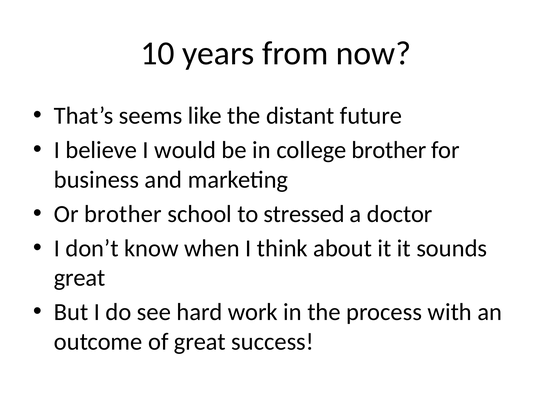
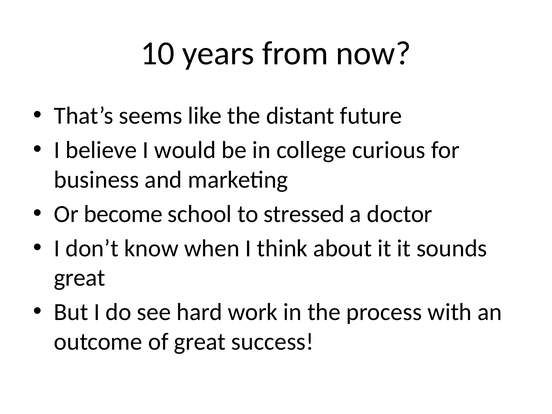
college brother: brother -> curious (389, 150)
Or brother: brother -> become (123, 214)
